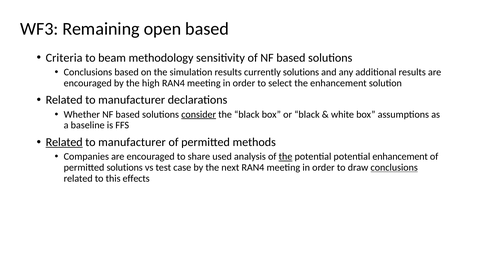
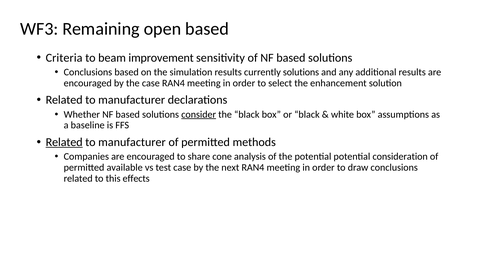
methodology: methodology -> improvement (161, 58)
the high: high -> case (151, 83)
used: used -> cone (222, 156)
the underline: present -> none (286, 156)
potential enhancement: enhancement -> consideration (400, 156)
permitted solutions: solutions -> available (125, 167)
conclusions underline: present -> none (394, 167)
